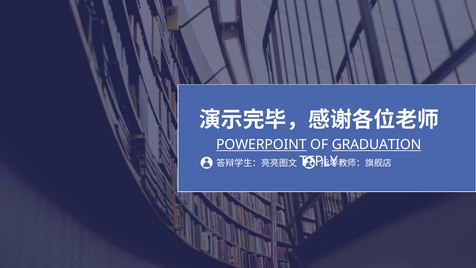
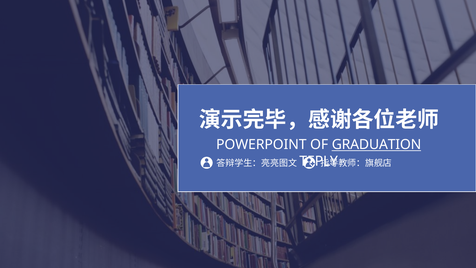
POWERPOINT underline: present -> none (261, 145)
